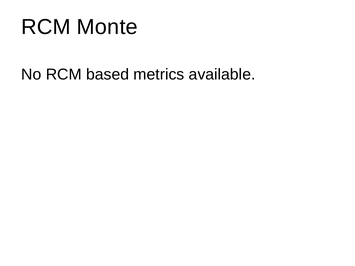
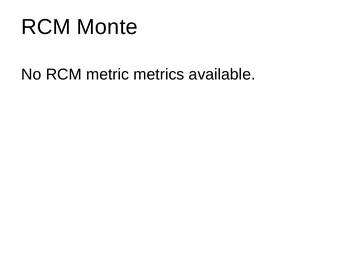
based: based -> metric (108, 74)
